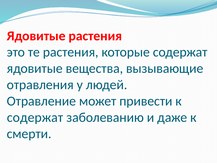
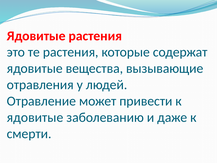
содержат: содержат -> ядовитые (35, 117)
